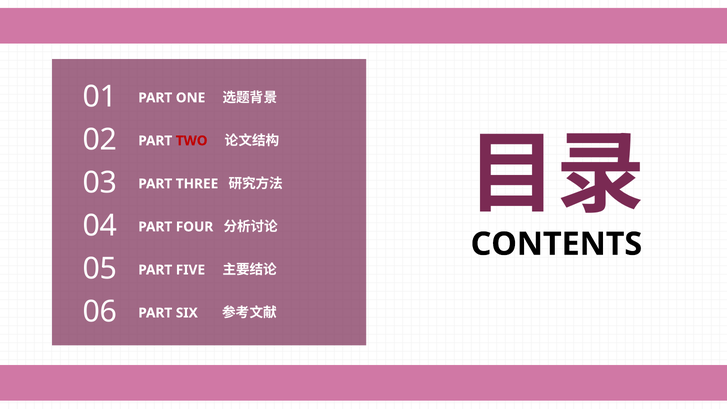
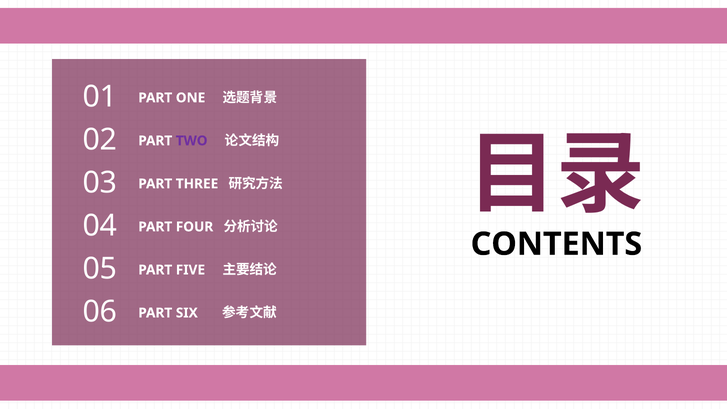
TWO colour: red -> purple (192, 141)
